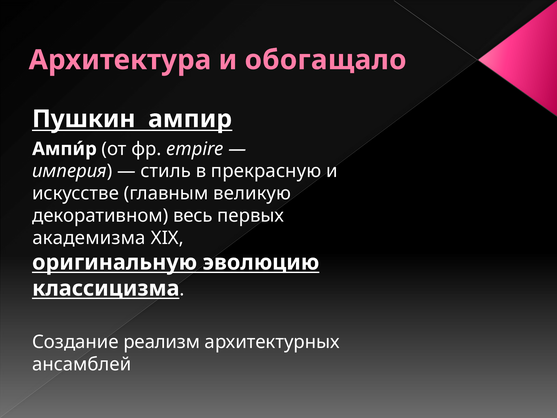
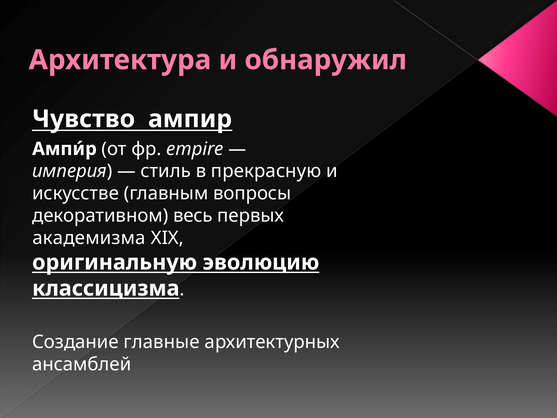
обогащало: обогащало -> обнаружил (326, 60)
Пушкин: Пушкин -> Чувство (84, 119)
великую: великую -> вопросы (252, 193)
реализм: реализм -> главные (162, 342)
